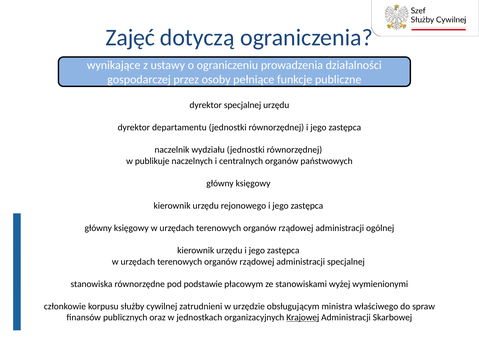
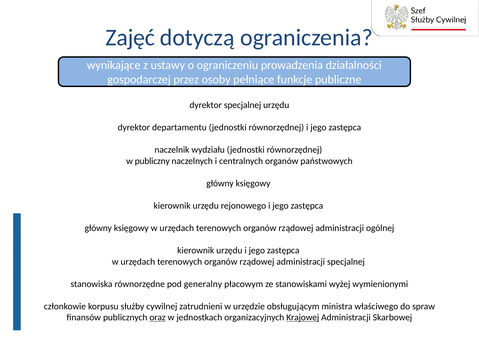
publikuje: publikuje -> publiczny (152, 161)
podstawie: podstawie -> generalny (203, 284)
oraz underline: none -> present (158, 318)
